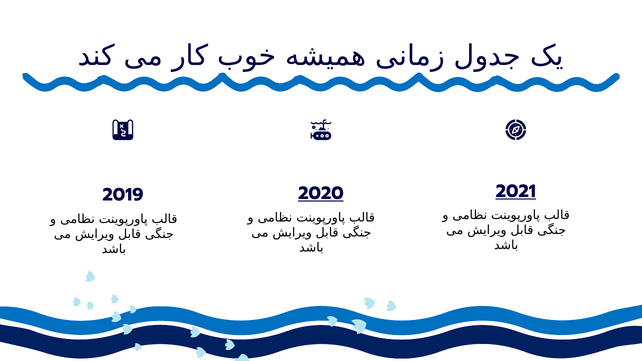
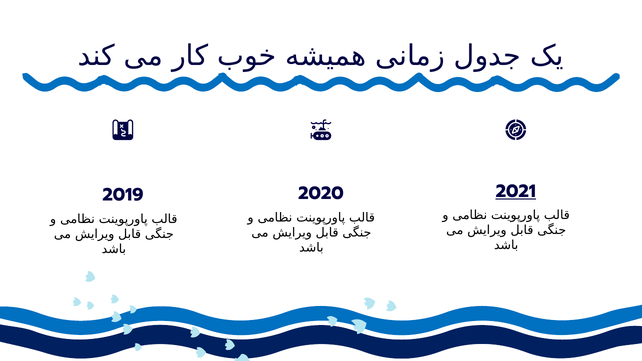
2020 underline: present -> none (321, 193)
